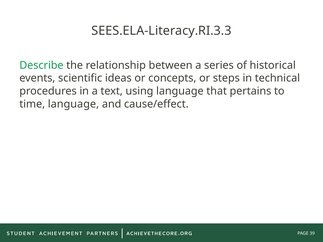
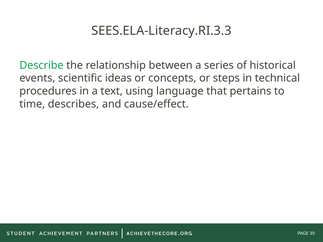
time language: language -> describes (73, 104)
